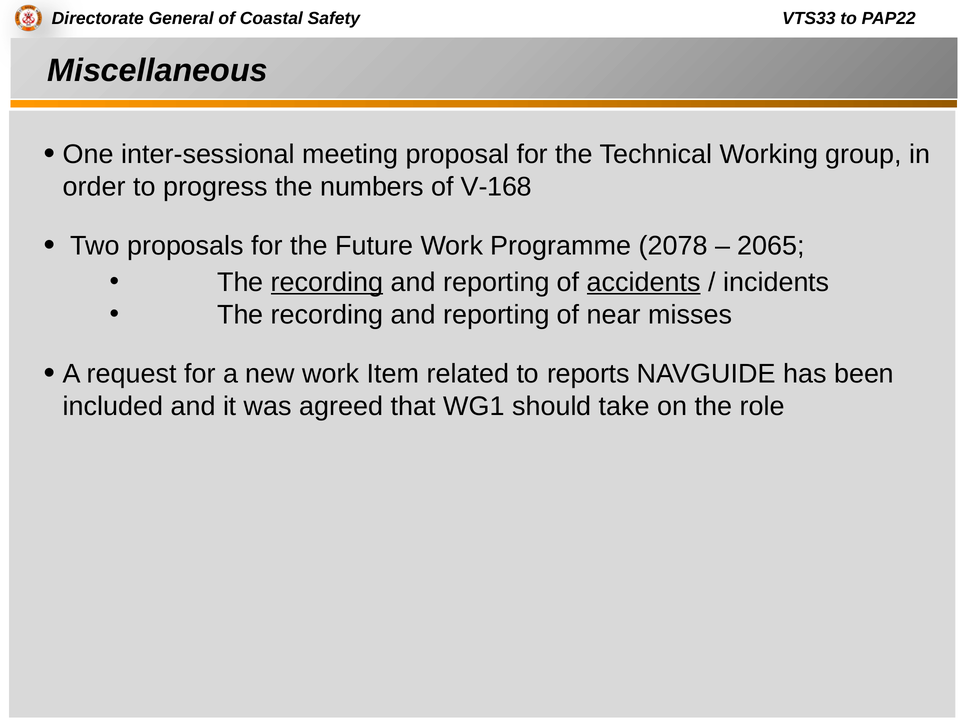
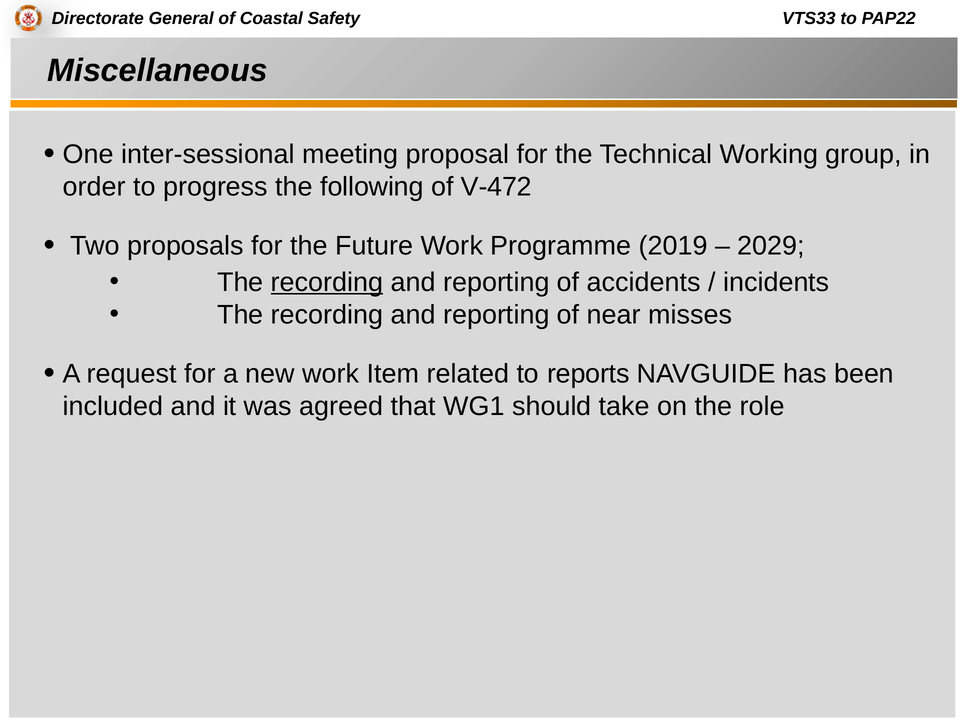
numbers: numbers -> following (372, 187)
V-168: V-168 -> V-472 (496, 187)
2078: 2078 -> 2019 (673, 246)
2065: 2065 -> 2029 (771, 246)
accidents underline: present -> none (644, 282)
